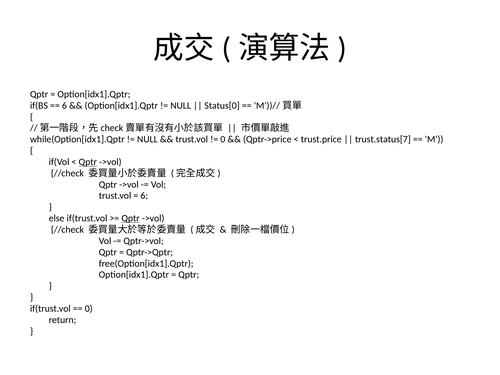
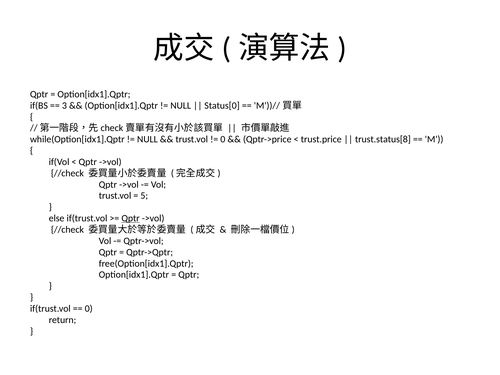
6: 6 -> 3 (64, 106)
trust.status[7: trust.status[7 -> trust.status[8 (383, 139)
Qptr underline: present -> none (88, 162)
6: 6 -> 5 (144, 196)
